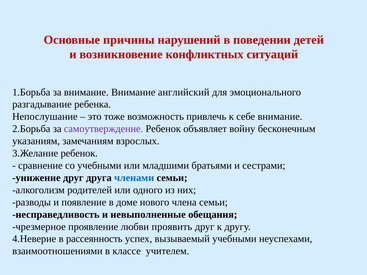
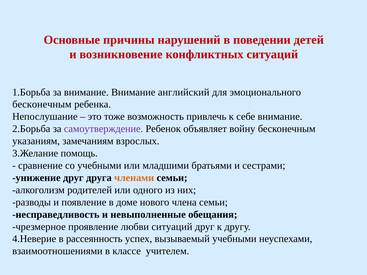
разгадывание: разгадывание -> бесконечным (42, 104)
3.Желание ребенок: ребенок -> помощь (79, 153)
членами colour: blue -> orange (134, 178)
любви проявить: проявить -> ситуаций (172, 227)
